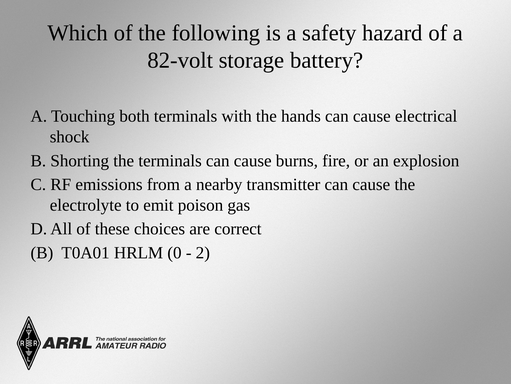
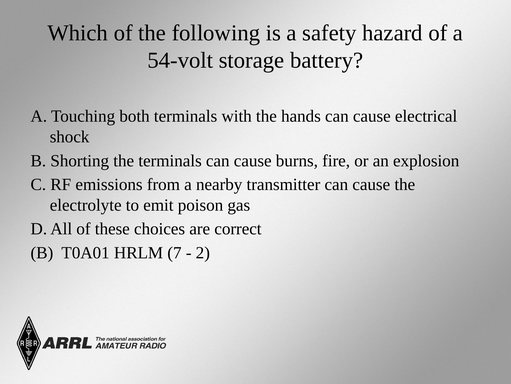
82-volt: 82-volt -> 54-volt (180, 60)
0: 0 -> 7 (174, 252)
